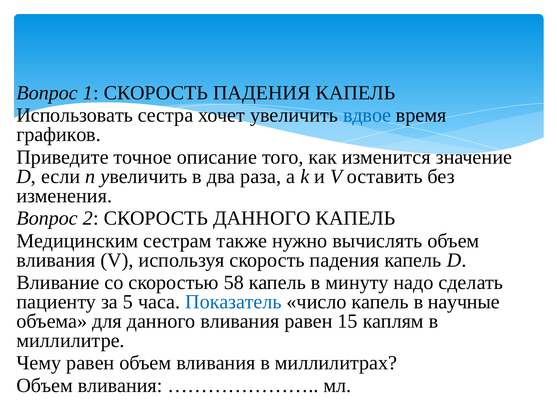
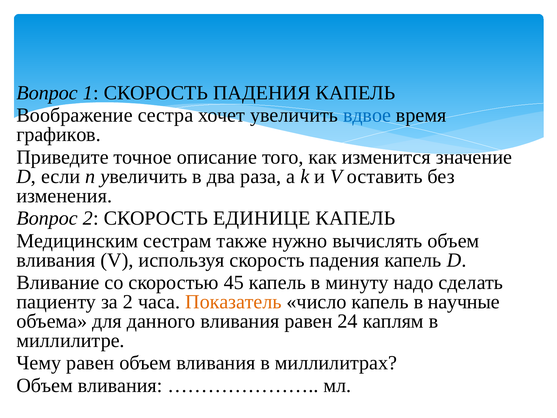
Использовать: Использовать -> Воображение (75, 115)
СКОРОСТЬ ДАННОГО: ДАННОГО -> ЕДИНИЦЕ (262, 218)
58: 58 -> 45 (234, 282)
за 5: 5 -> 2 (128, 302)
Показатель colour: blue -> orange (233, 302)
15: 15 -> 24 (348, 321)
